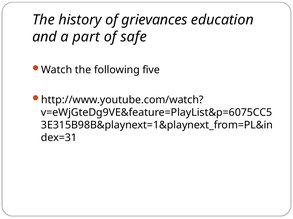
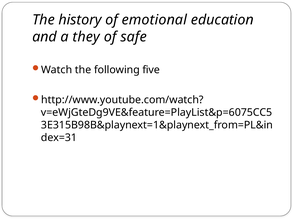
grievances: grievances -> emotional (154, 20)
part: part -> they (86, 37)
